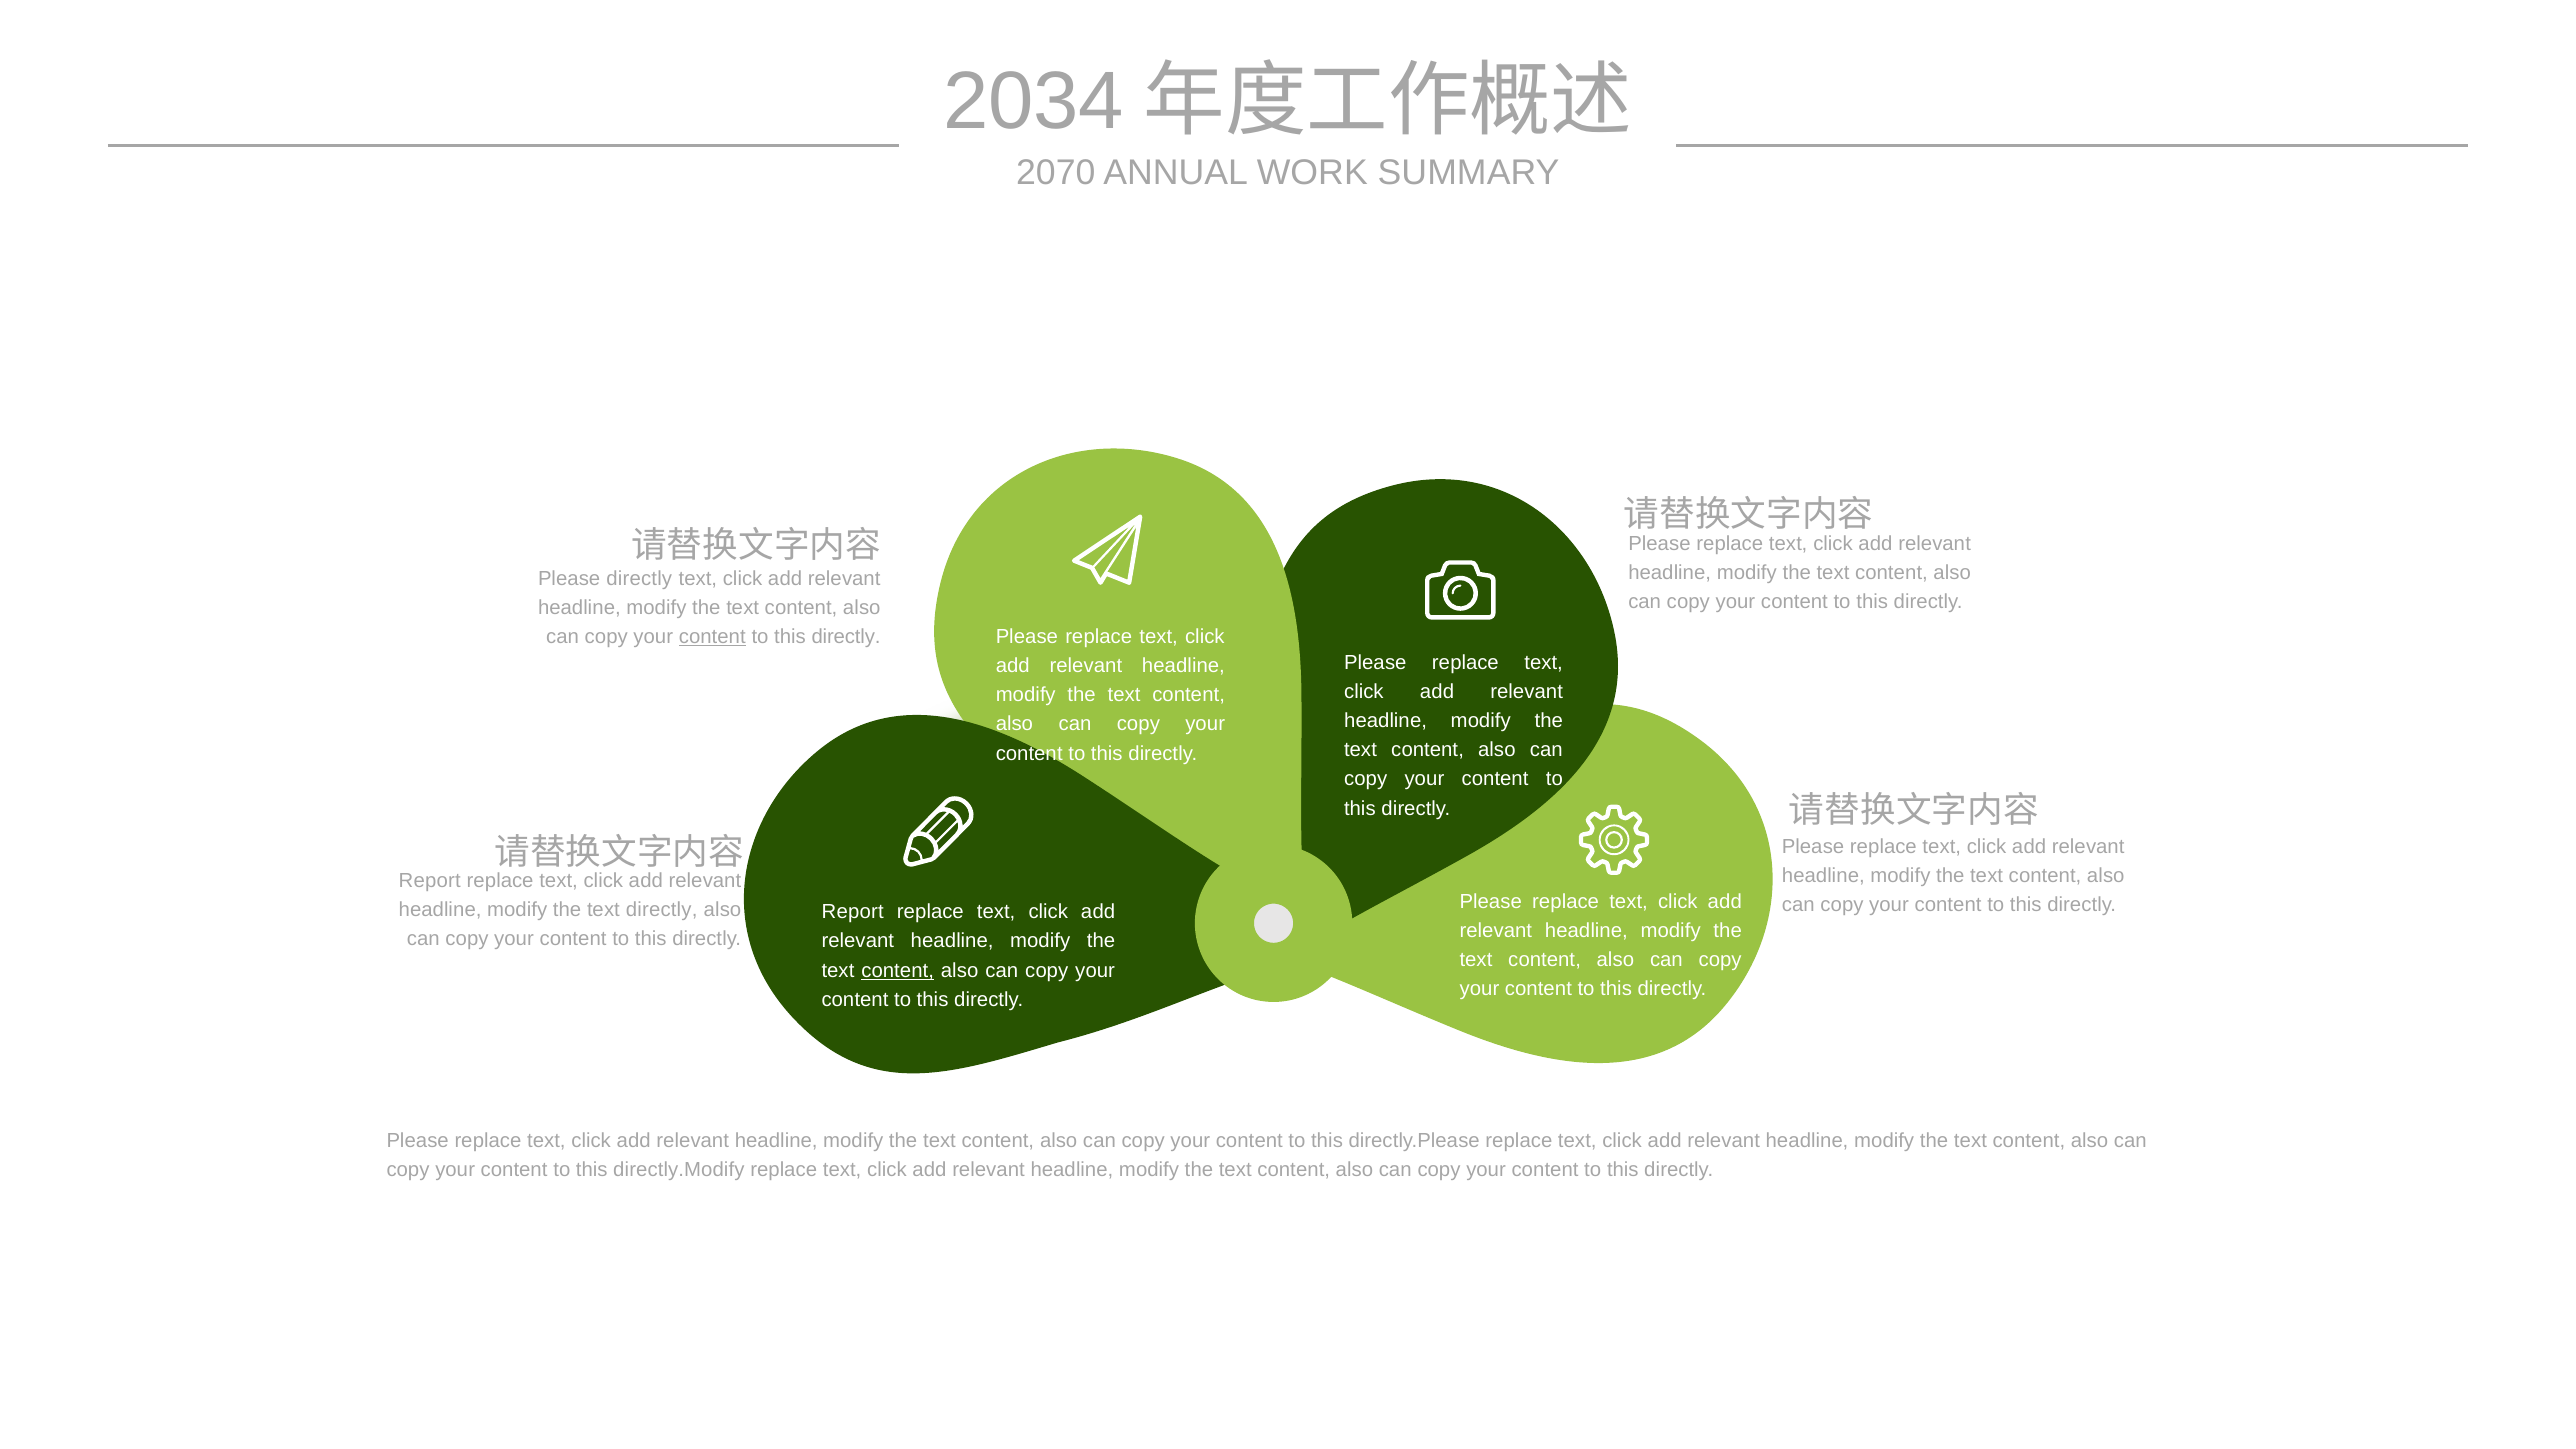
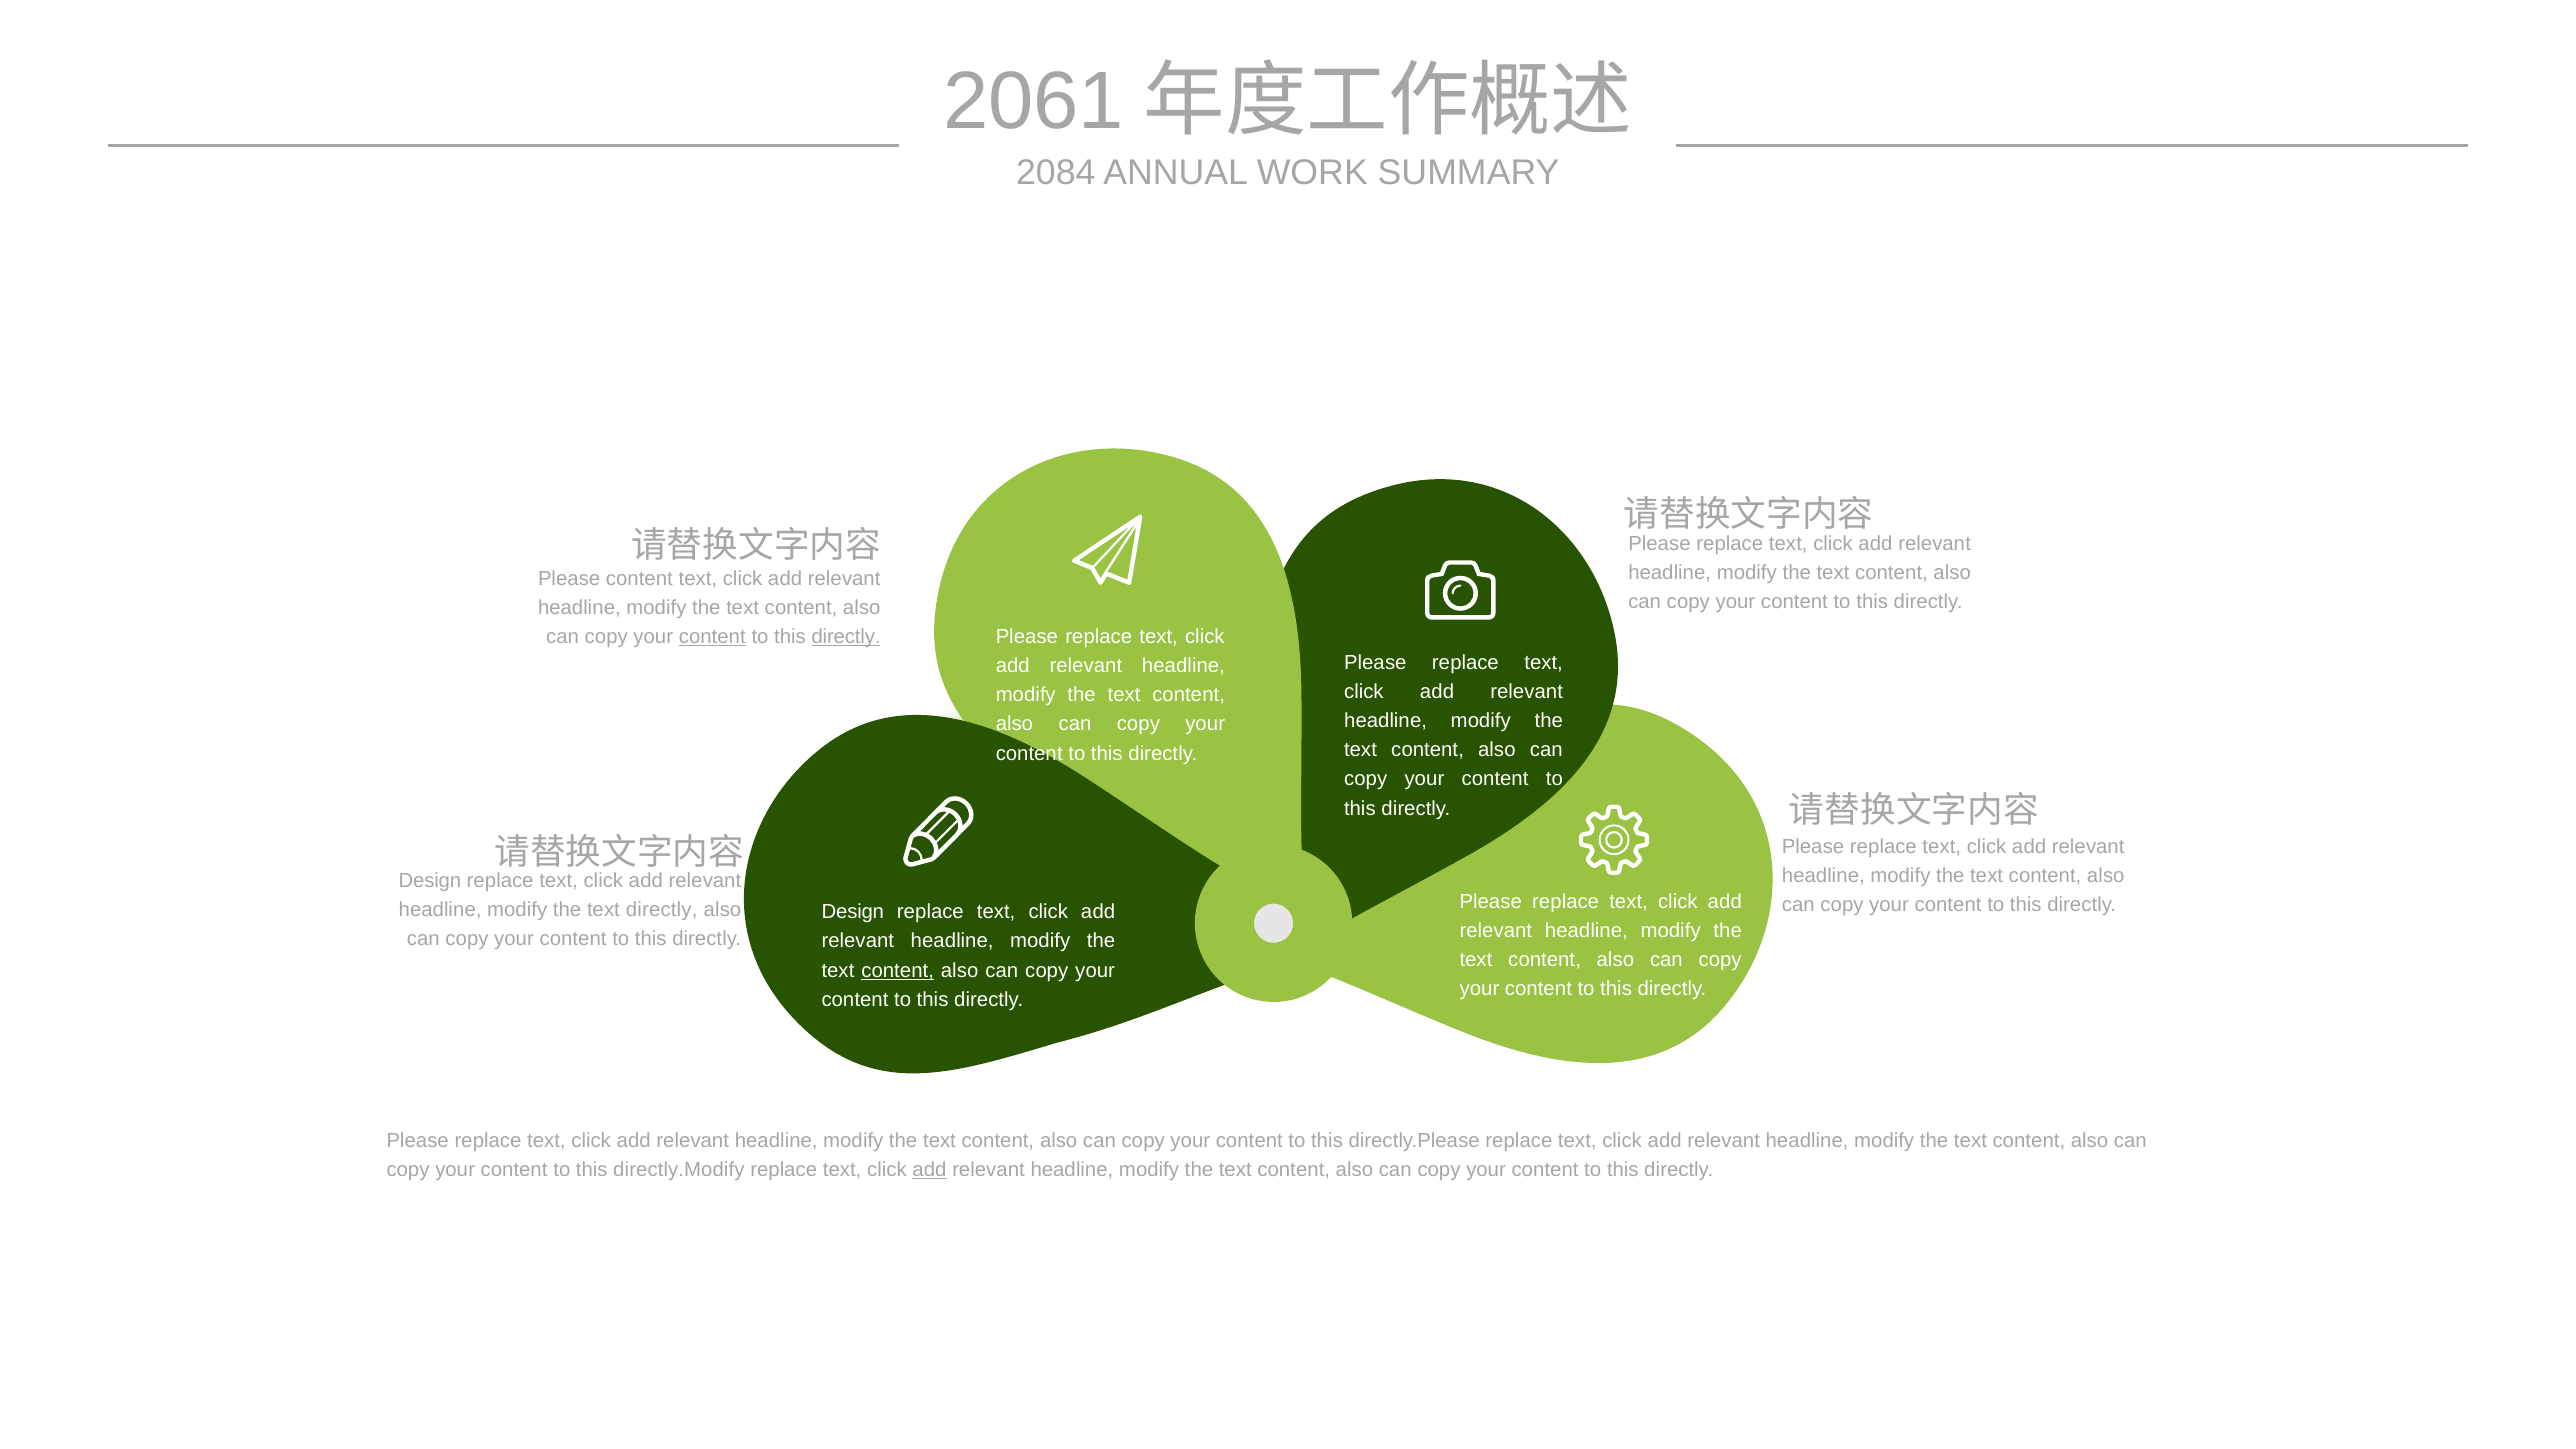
2034: 2034 -> 2061 (1034, 102)
2070: 2070 -> 2084 (1056, 173)
Please directly: directly -> content (639, 579)
directly underline: none -> present (846, 637)
Report: Report -> Design (430, 881)
Report: Report -> Design (853, 912)
add underline: none -> present (929, 1169)
